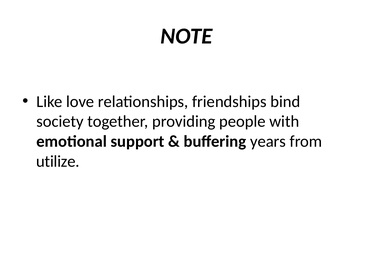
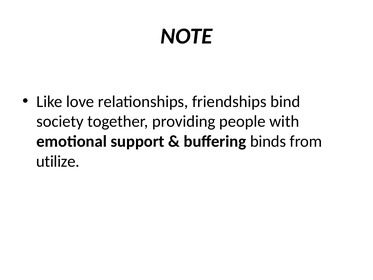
years: years -> binds (268, 141)
